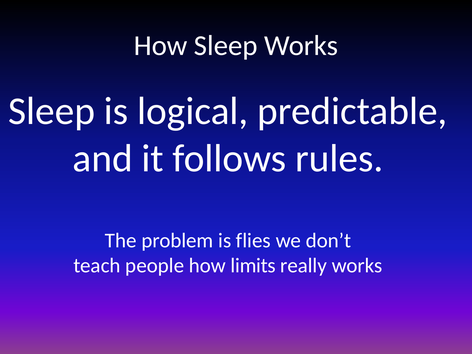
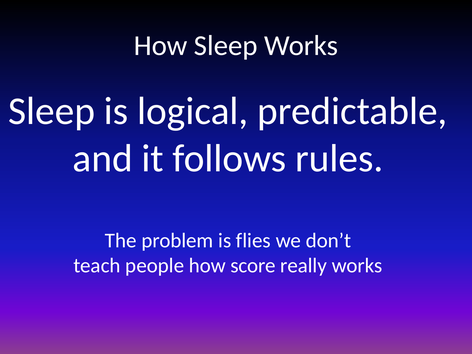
limits: limits -> score (253, 266)
